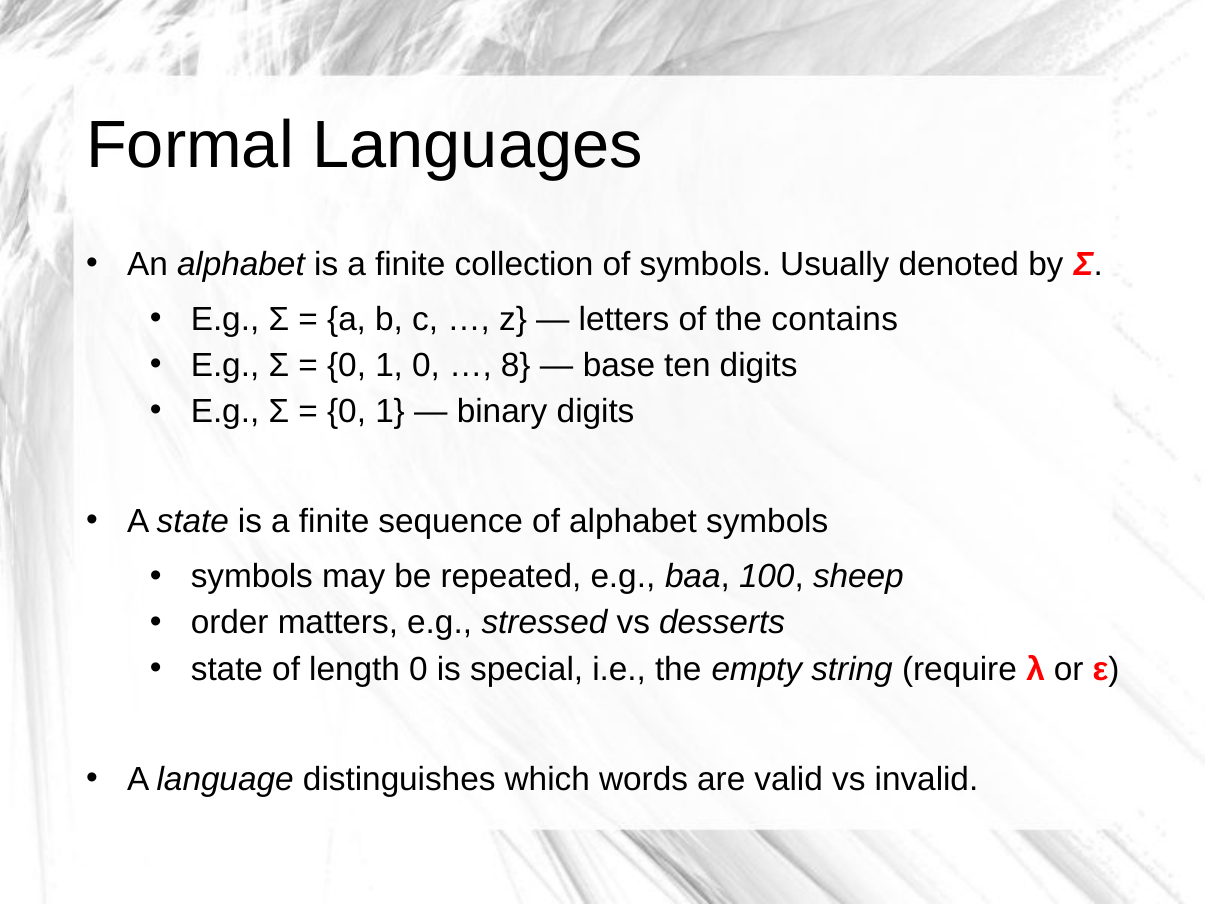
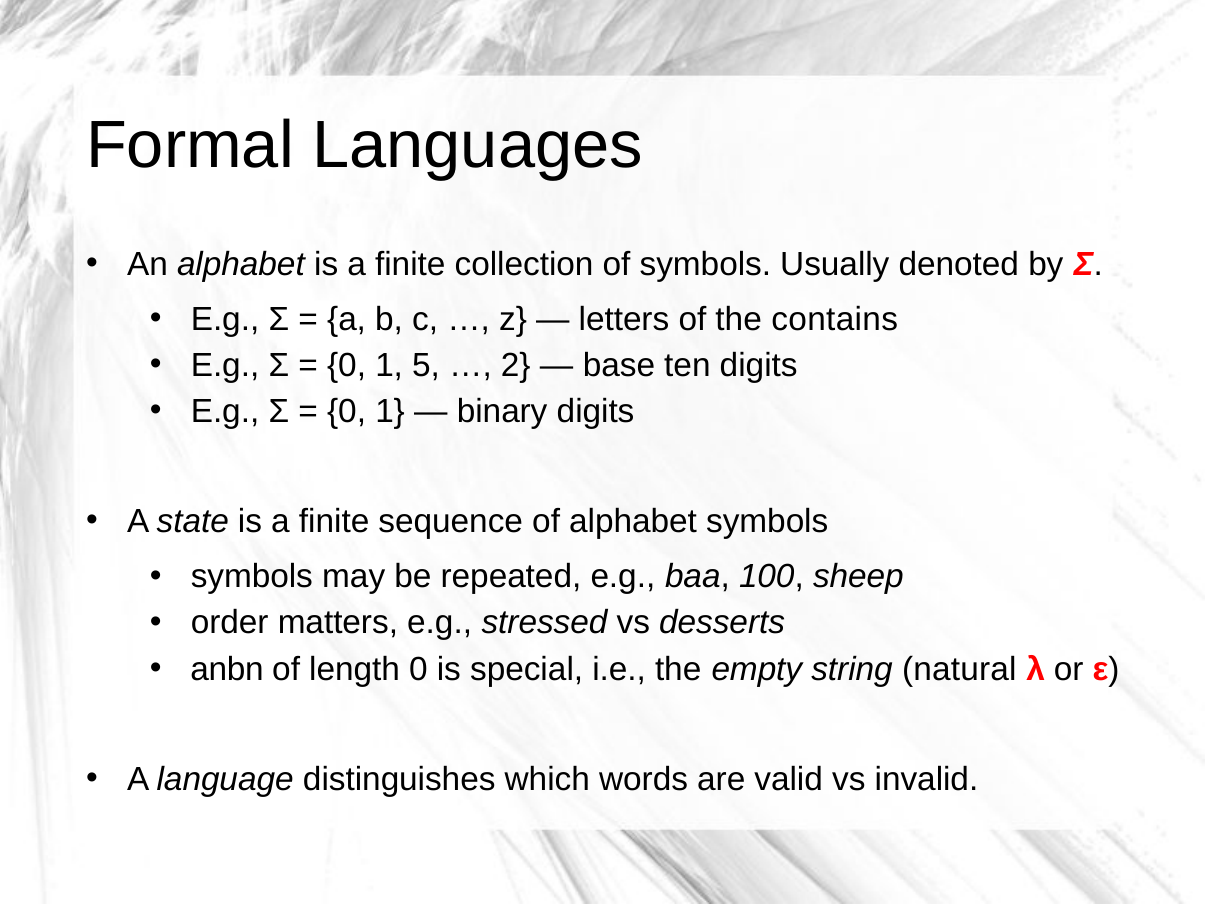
1 0: 0 -> 5 (426, 365)
8: 8 -> 2 (516, 365)
state: state -> anbn (227, 669)
require: require -> natural (959, 669)
